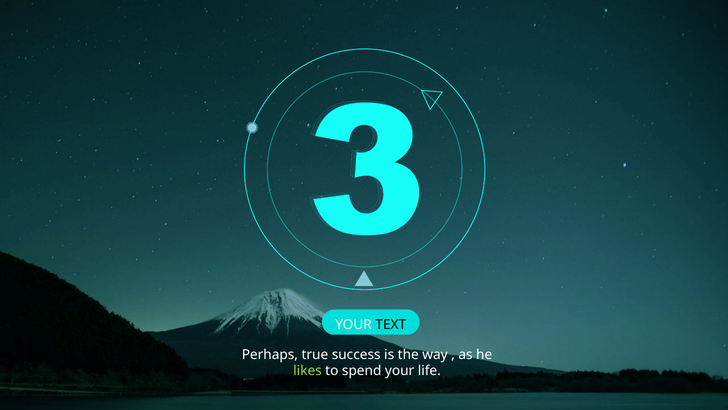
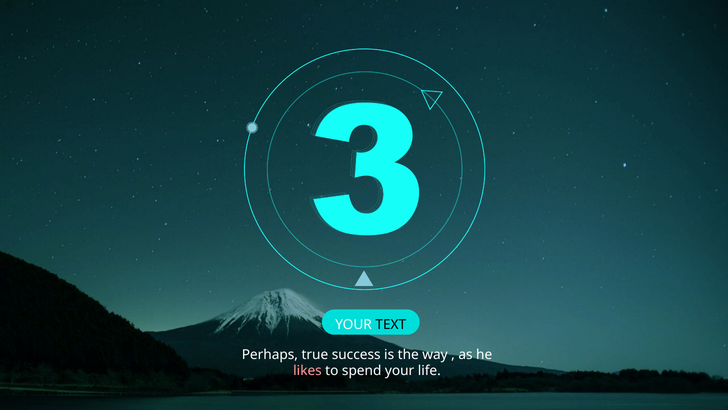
likes colour: light green -> pink (307, 370)
